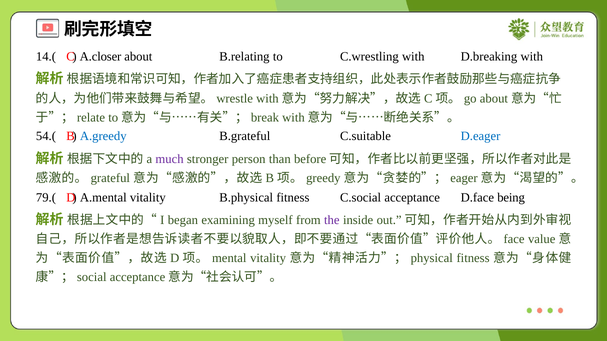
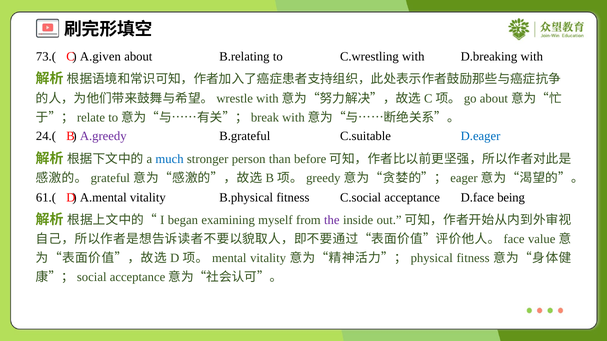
14.(: 14.( -> 73.( (46, 57)
A.closer: A.closer -> A.given (100, 57)
54.(: 54.( -> 24.( (46, 136)
A.greedy colour: blue -> purple (103, 136)
much colour: purple -> blue (170, 159)
79.(: 79.( -> 61.( (46, 198)
